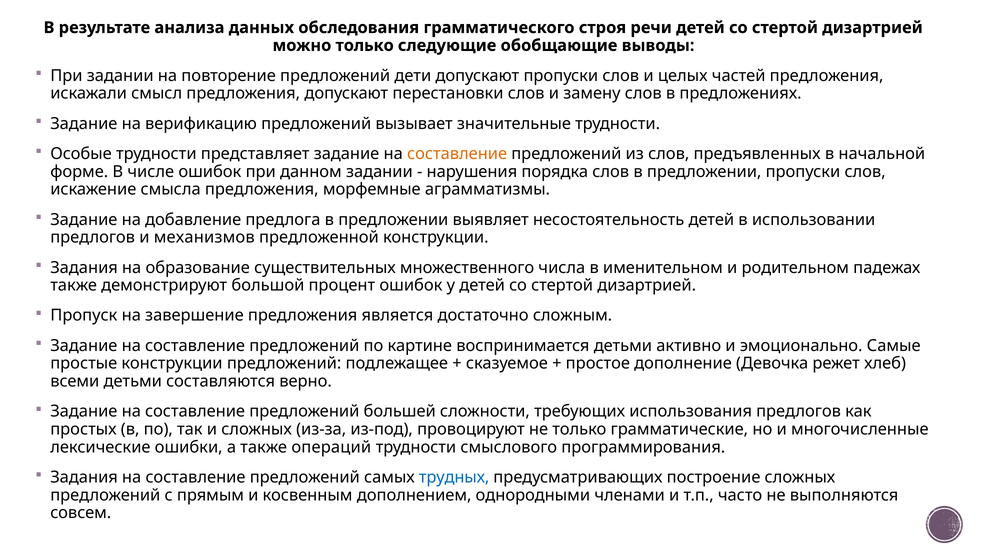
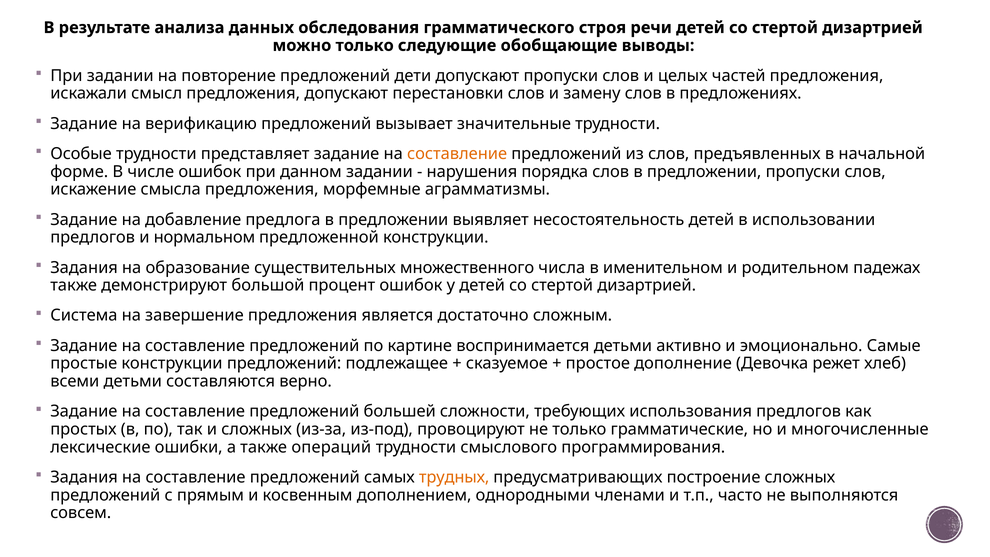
механизмов: механизмов -> нормальном (204, 237)
Пропуск: Пропуск -> Система (84, 315)
трудных colour: blue -> orange (454, 477)
